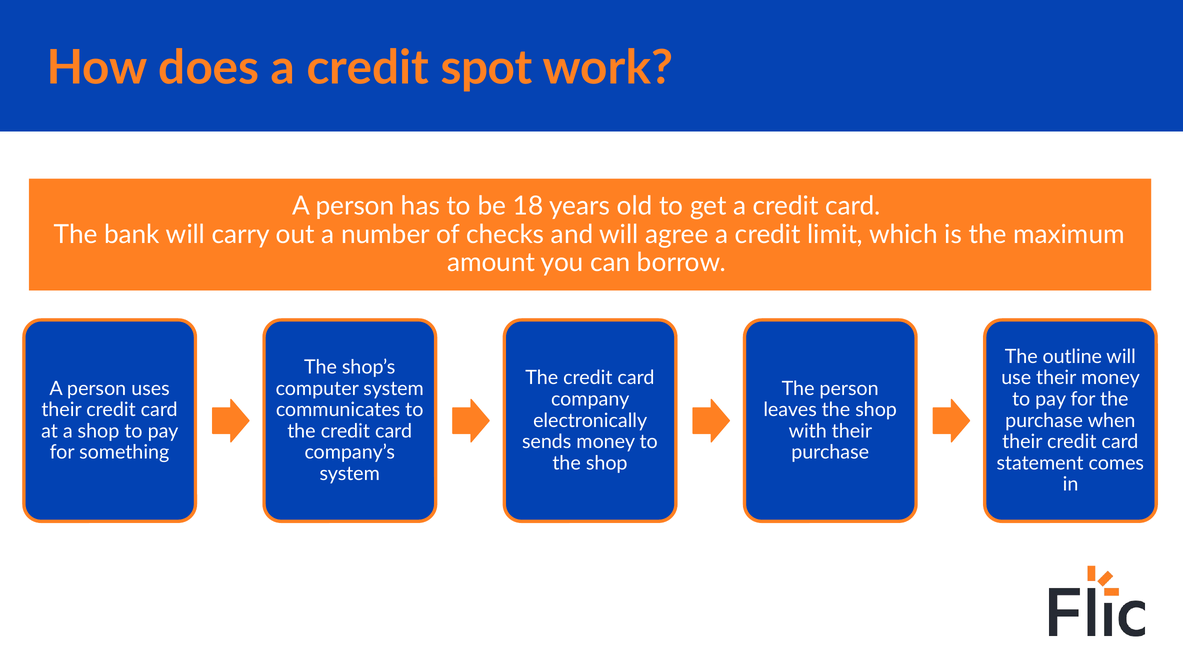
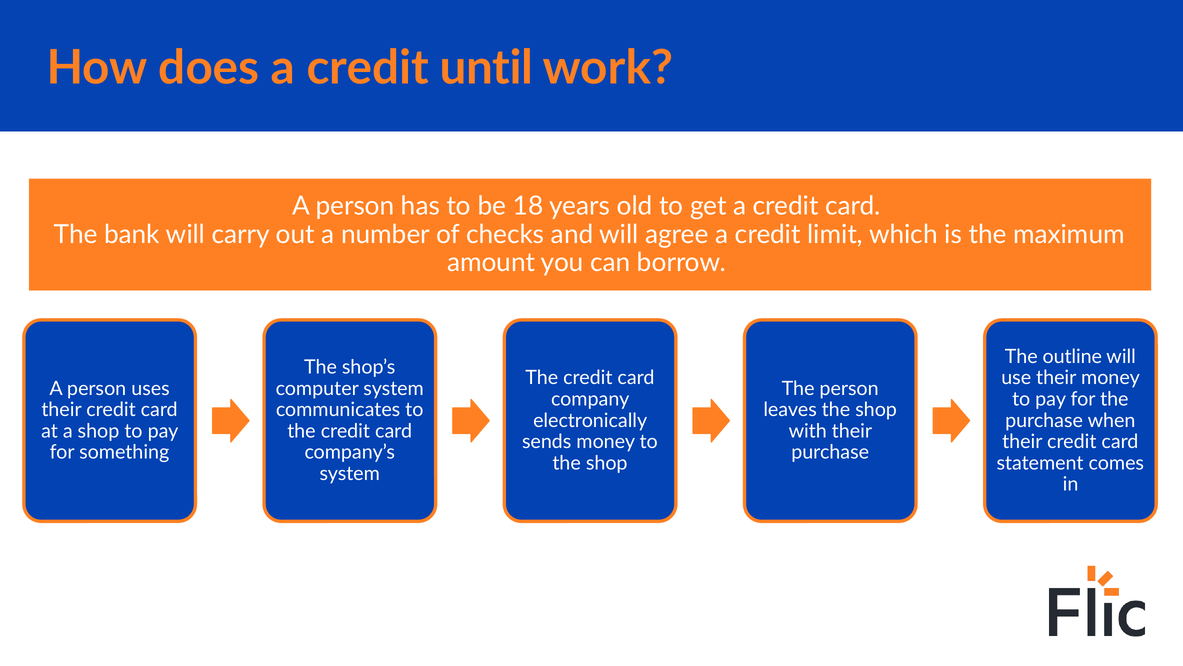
spot: spot -> until (486, 68)
